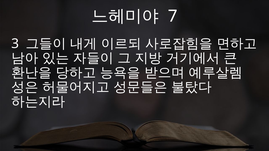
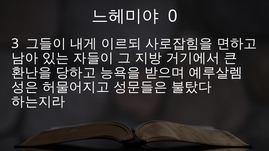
7: 7 -> 0 (173, 16)
